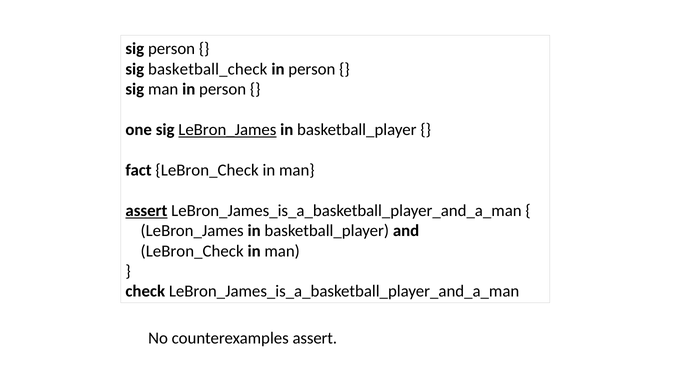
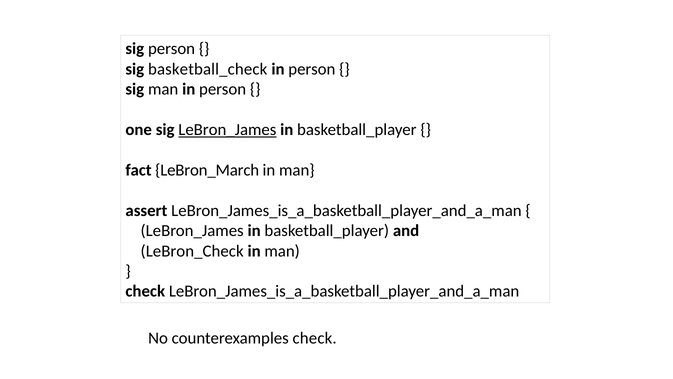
fact LeBron_Check: LeBron_Check -> LeBron_March (207, 170)
assert underline: present -> none (146, 210)
counterexamples assert: assert -> check (315, 338)
